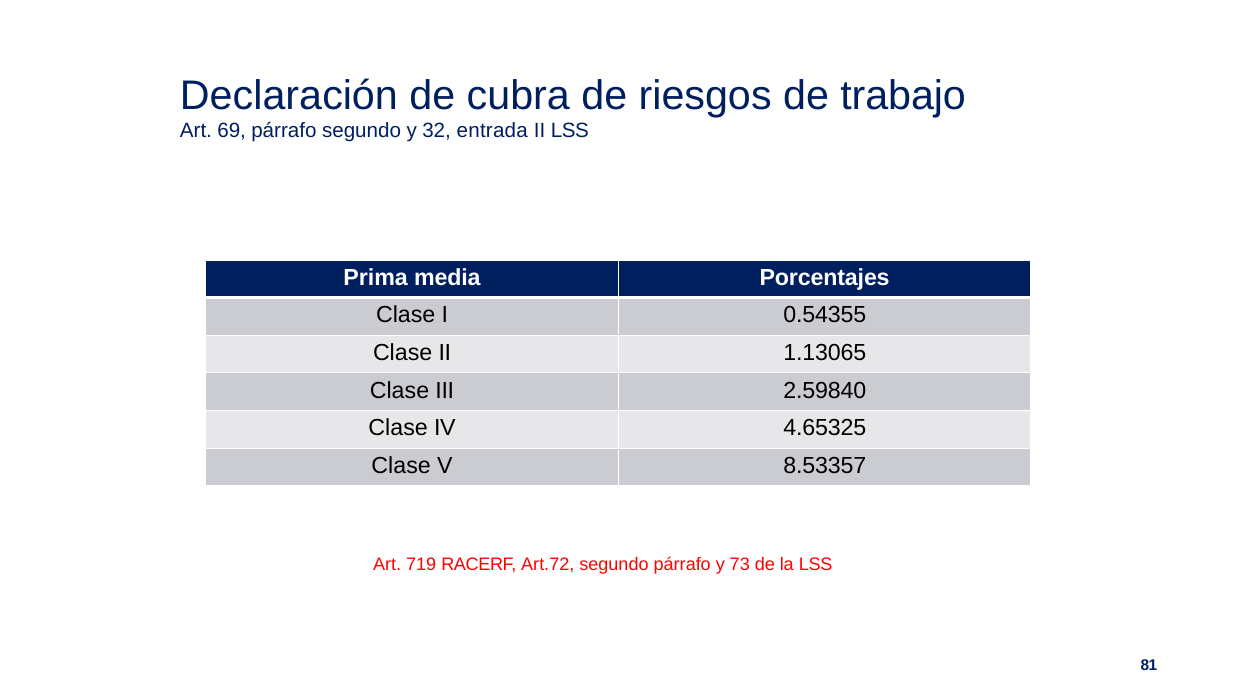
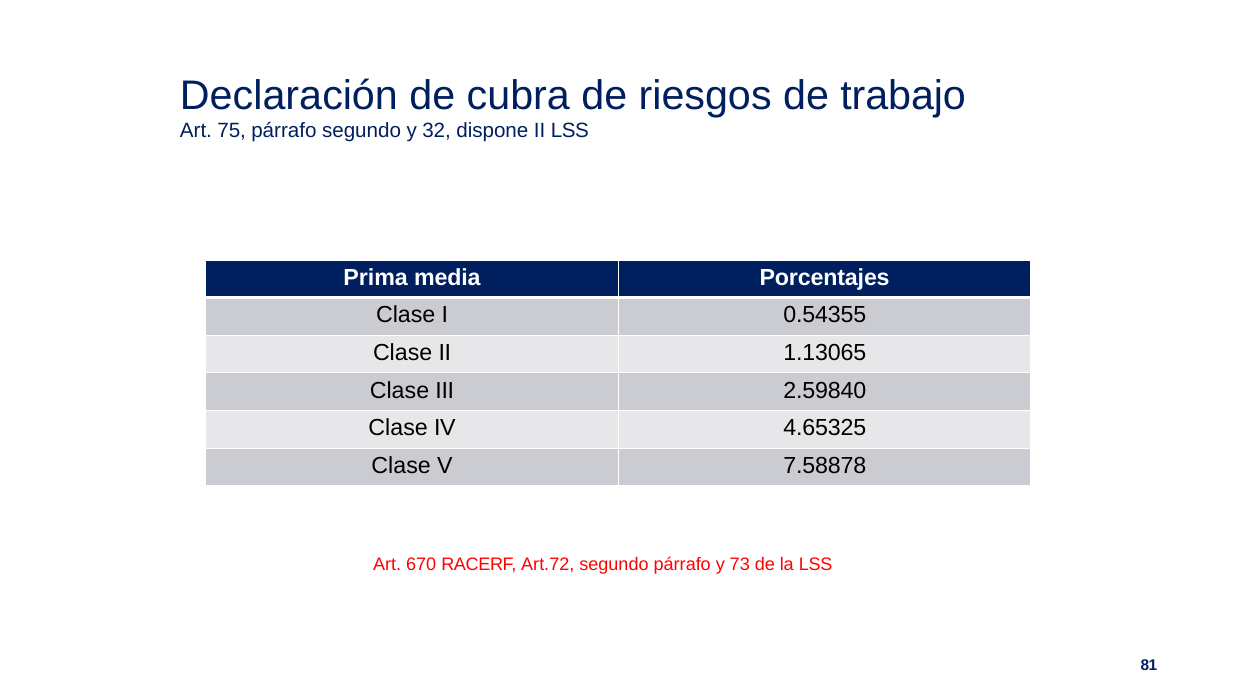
69: 69 -> 75 (232, 130)
entrada: entrada -> dispone (492, 130)
8.53357: 8.53357 -> 7.58878 (825, 465)
719: 719 -> 670 (421, 564)
